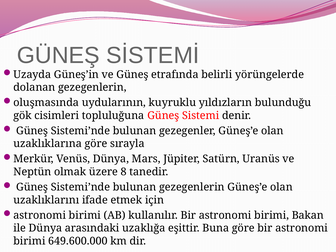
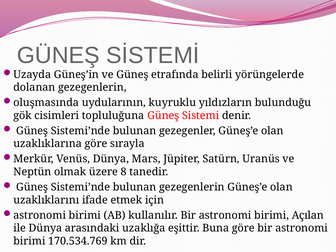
Bakan: Bakan -> Açılan (308, 215)
649.600.000: 649.600.000 -> 170.534.769 (78, 241)
